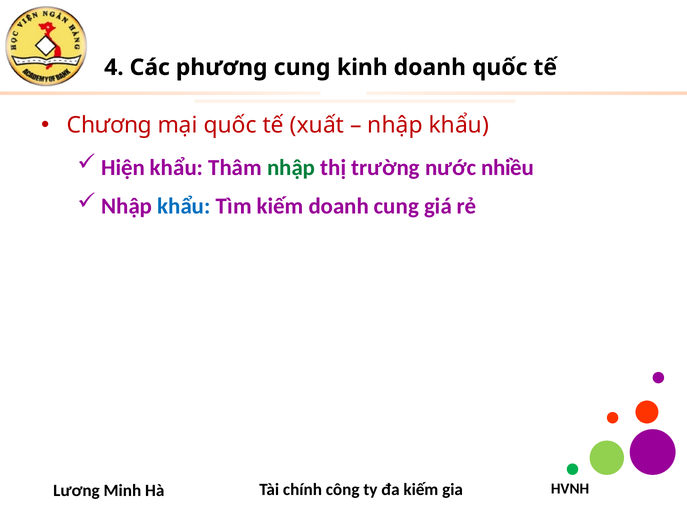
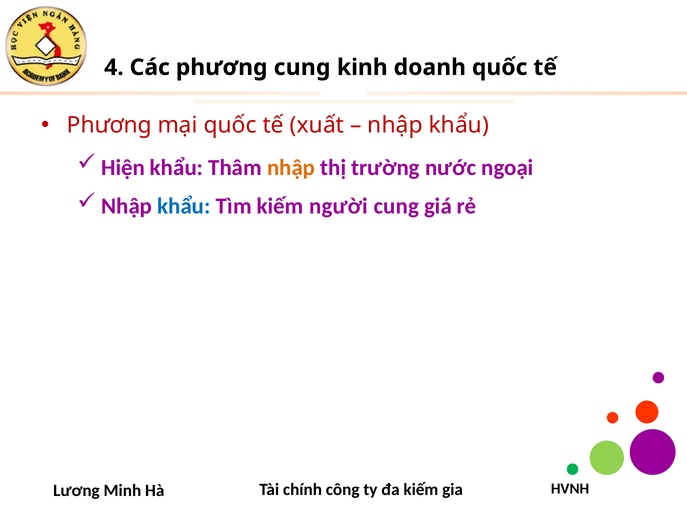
Chương: Chương -> Phương (109, 125)
nhập colour: green -> orange (291, 168)
nhiều: nhiều -> ngoại (507, 168)
kiếm doanh: doanh -> người (339, 206)
